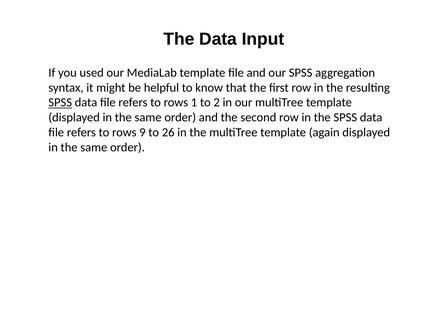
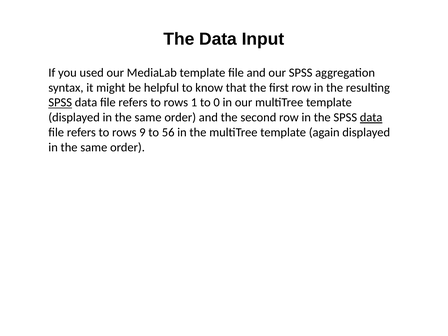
2: 2 -> 0 (217, 103)
data underline: none -> present (371, 117)
26: 26 -> 56 (168, 132)
